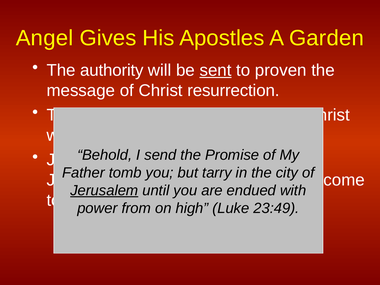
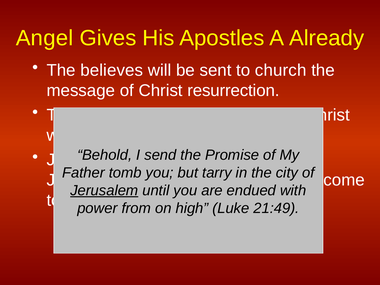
Garden: Garden -> Already (327, 38)
authority: authority -> believes (112, 70)
sent underline: present -> none (216, 70)
proven: proven -> church (281, 70)
23:49: 23:49 -> 21:49 (276, 208)
